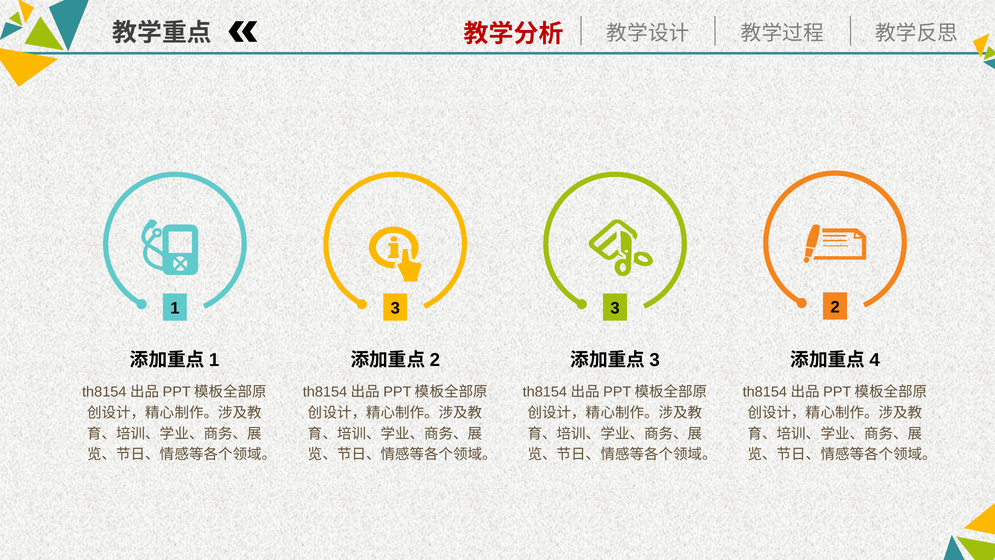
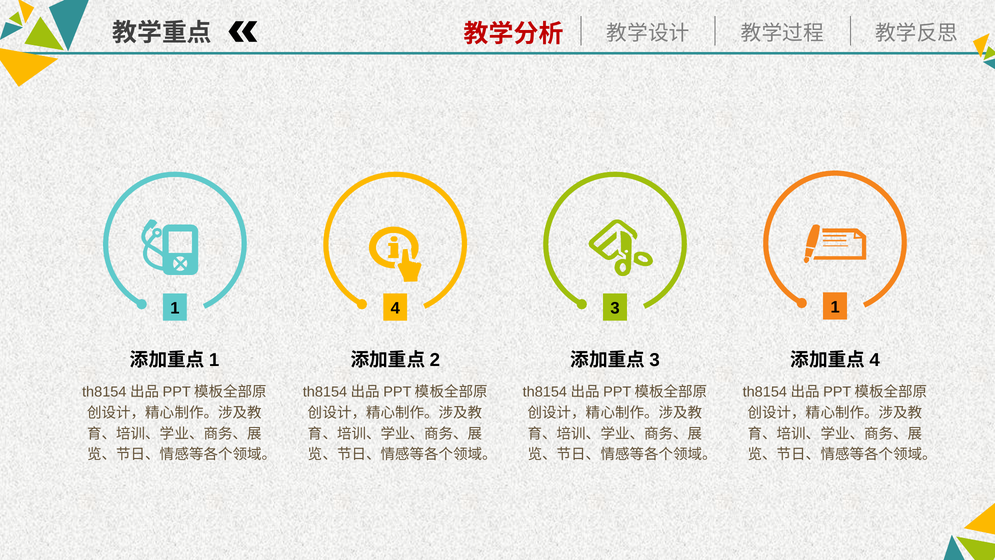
1 3: 3 -> 4 (395, 308)
3 2: 2 -> 1 (835, 307)
